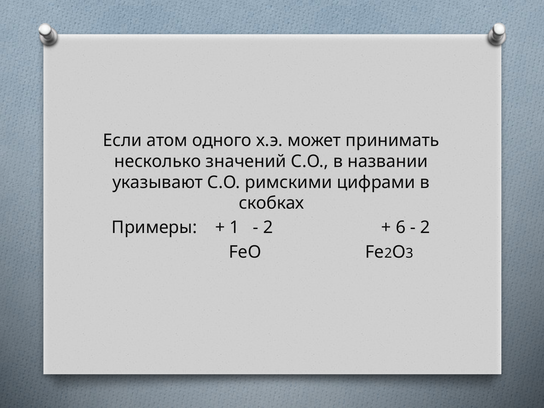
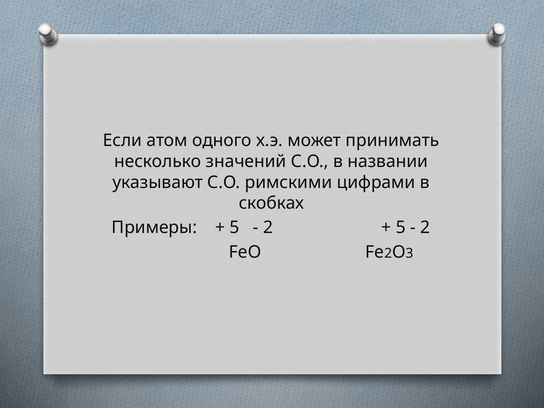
1: 1 -> 5 (235, 228)
6: 6 -> 5 (401, 228)
